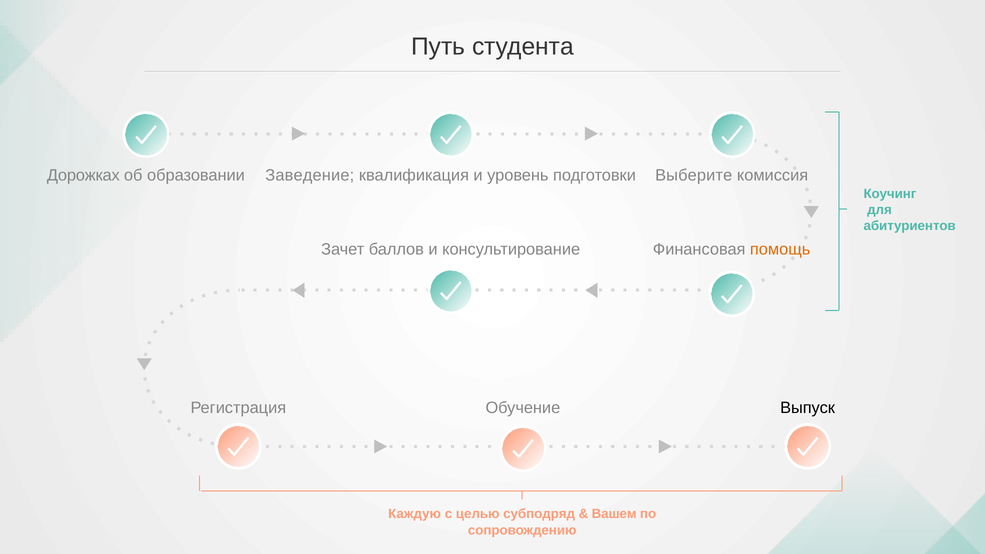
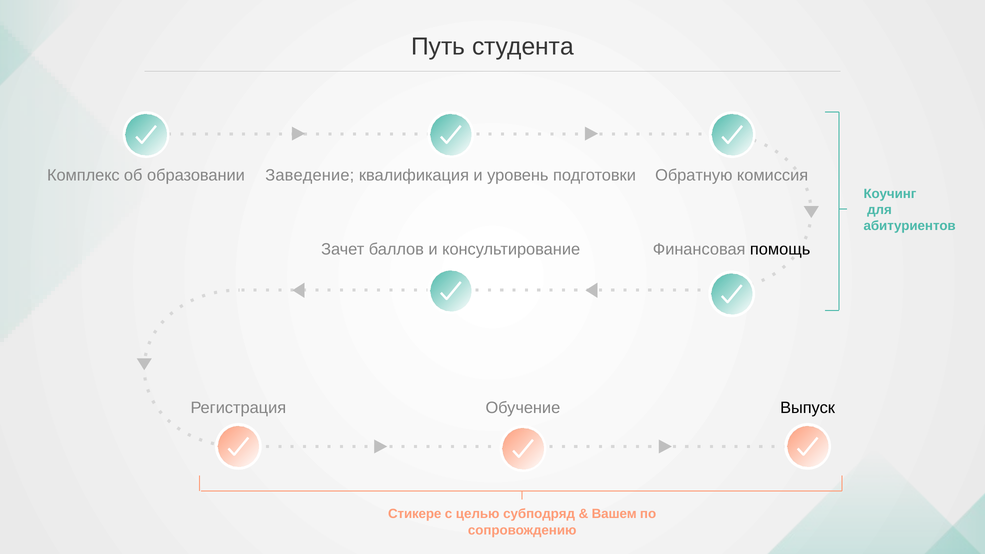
Дорожках: Дорожках -> Комплекс (83, 175)
Выберите: Выберите -> Обратную (694, 175)
помощь colour: orange -> black (780, 249)
Каждую: Каждую -> Стикере (415, 514)
